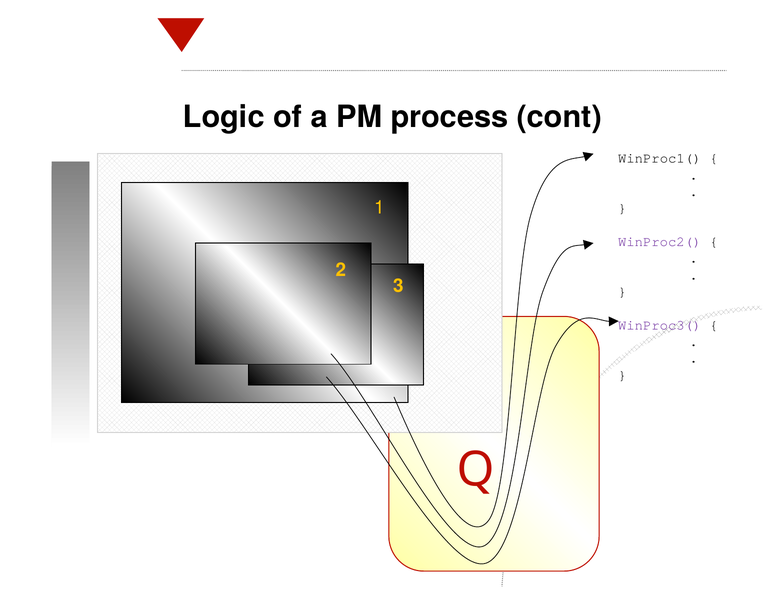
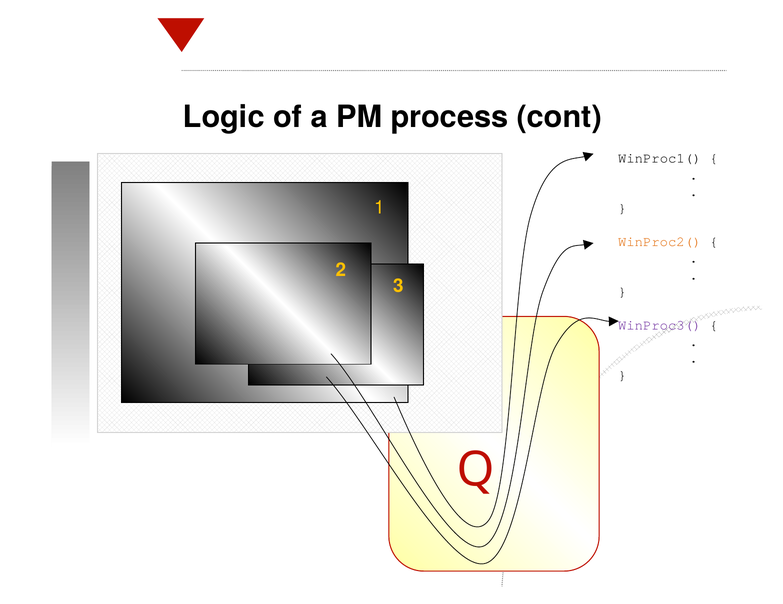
WinProc2( colour: purple -> orange (660, 241)
